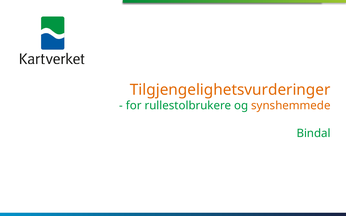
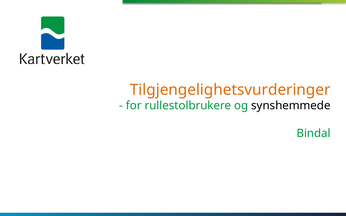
synshemmede colour: orange -> black (291, 106)
